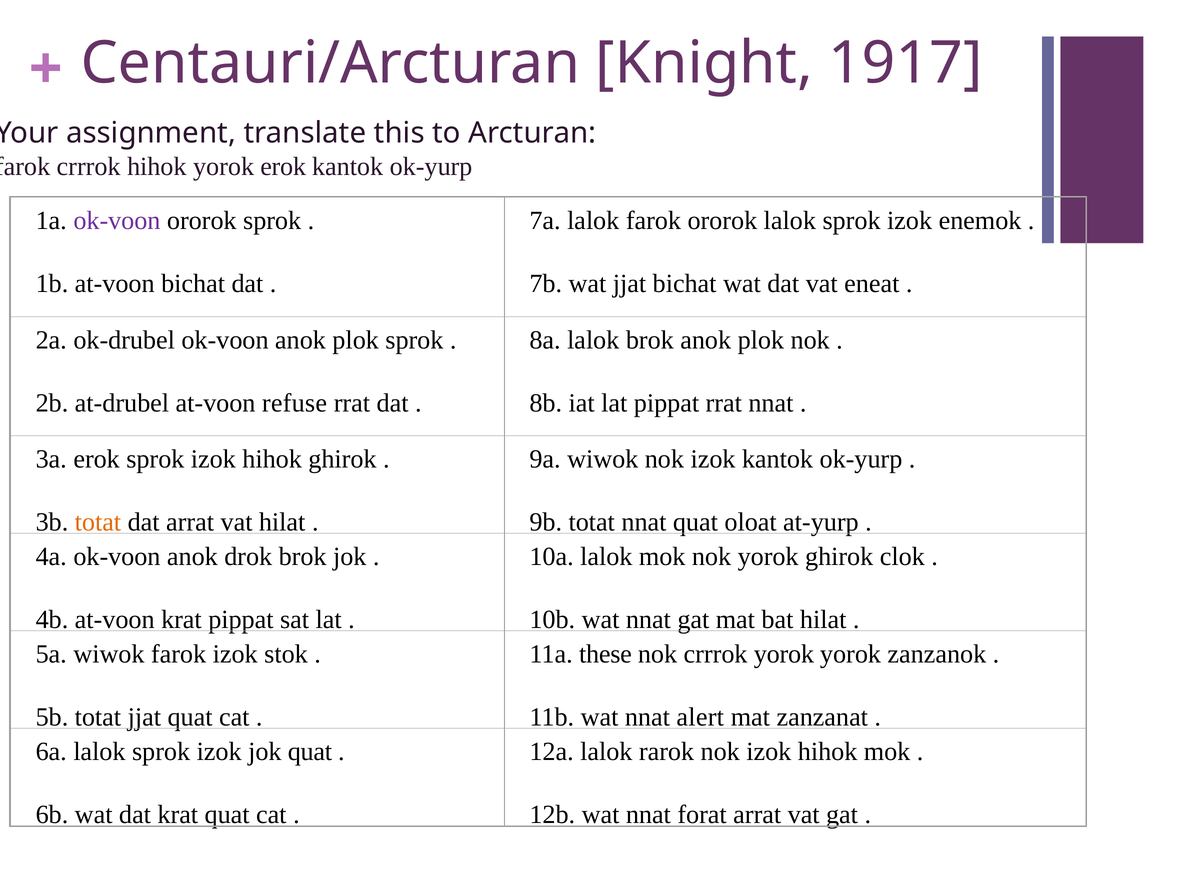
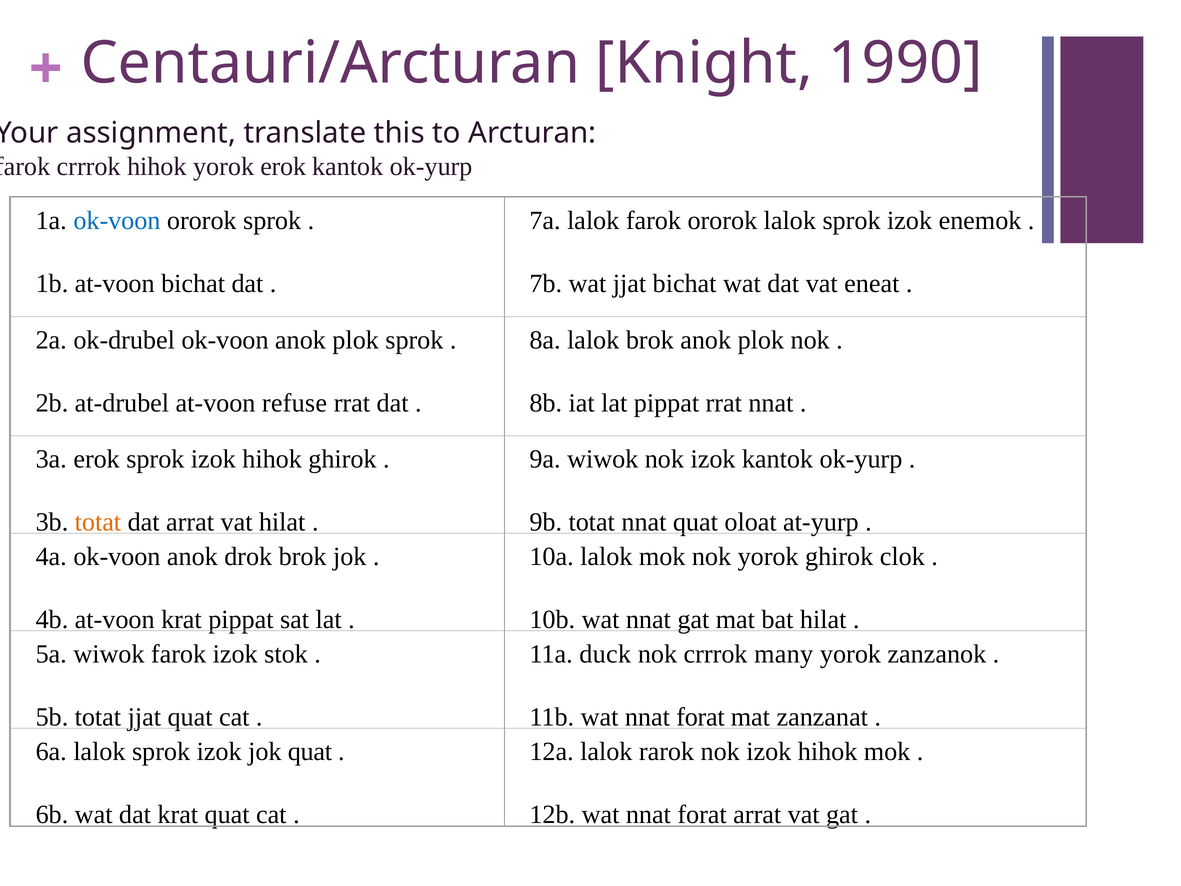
1917: 1917 -> 1990 (905, 63)
ok-voon colour: purple -> blue (117, 221)
these: these -> duck (605, 654)
crrrok yorok: yorok -> many (784, 654)
11b wat nnat alert: alert -> forat (701, 717)
